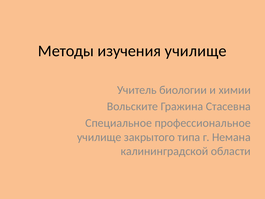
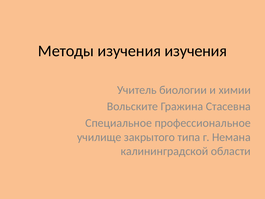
изучения училище: училище -> изучения (196, 51)
